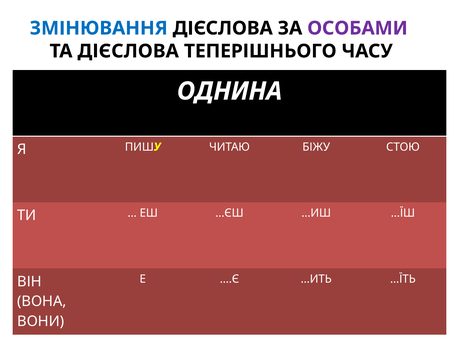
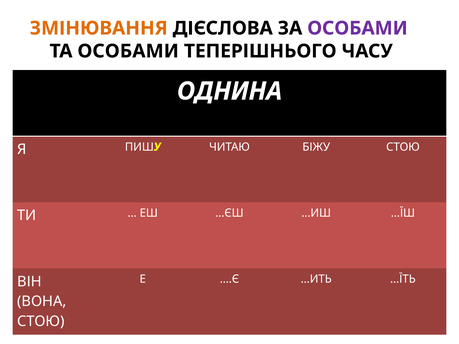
ЗМІНЮВАННЯ colour: blue -> orange (99, 28)
ТА ДІЄСЛОВА: ДІЄСЛОВА -> ОСОБАМИ (128, 51)
ВОНИ: ВОНИ -> СТОЮ (41, 322)
